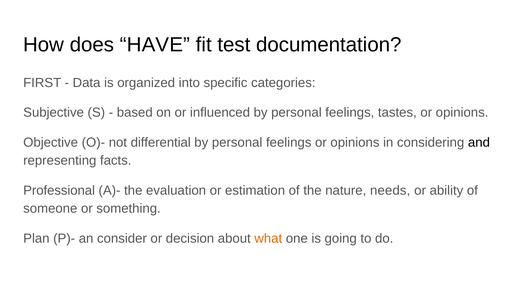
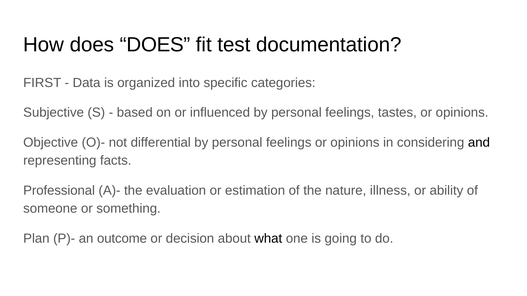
does HAVE: HAVE -> DOES (155, 45)
needs: needs -> illness (390, 191)
consider: consider -> outcome (122, 239)
what colour: orange -> black (268, 239)
